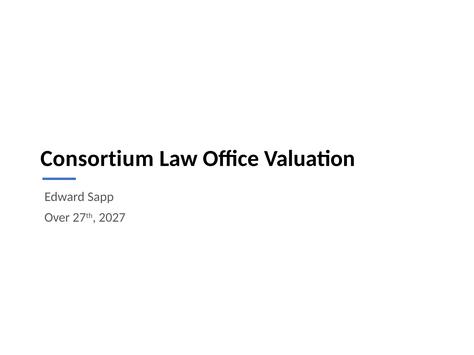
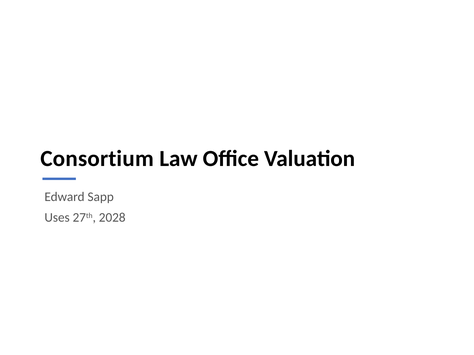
Over: Over -> Uses (57, 218)
2027: 2027 -> 2028 (112, 218)
